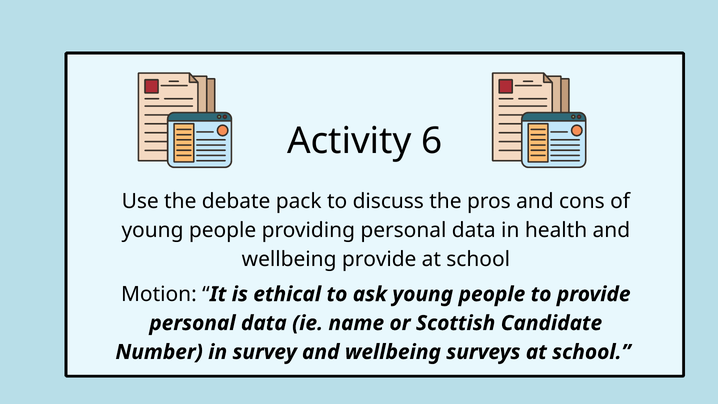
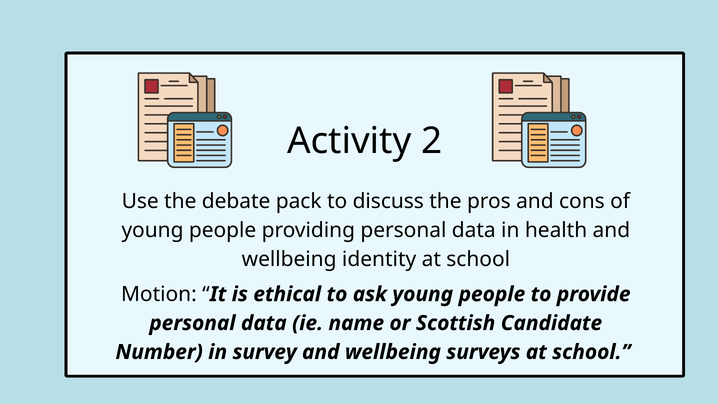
6: 6 -> 2 (432, 141)
wellbeing provide: provide -> identity (379, 259)
